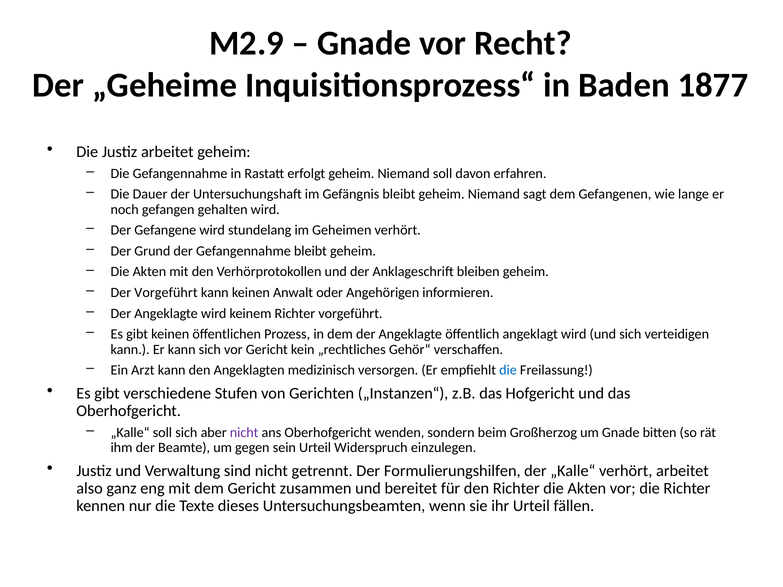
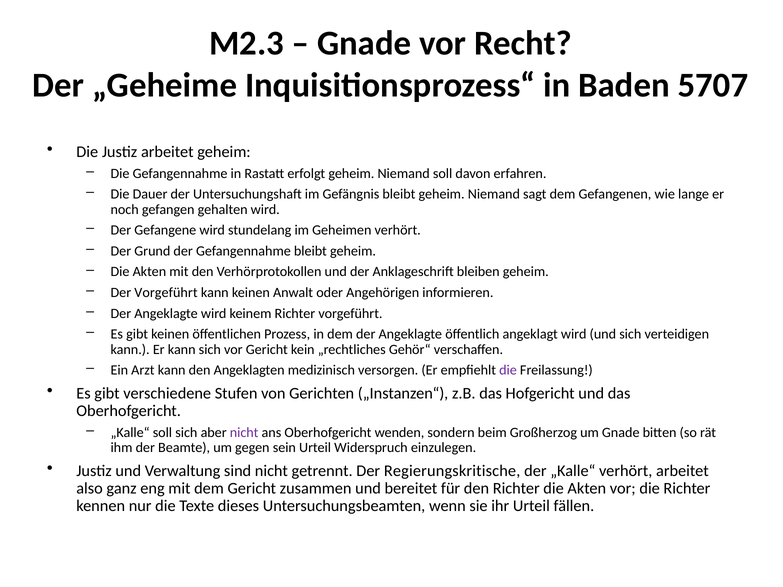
M2.9: M2.9 -> M2.3 (246, 43)
1877: 1877 -> 5707 (713, 85)
die colour: blue -> purple (508, 370)
Formulierungshilfen: Formulierungshilfen -> Regierungskritische (452, 471)
